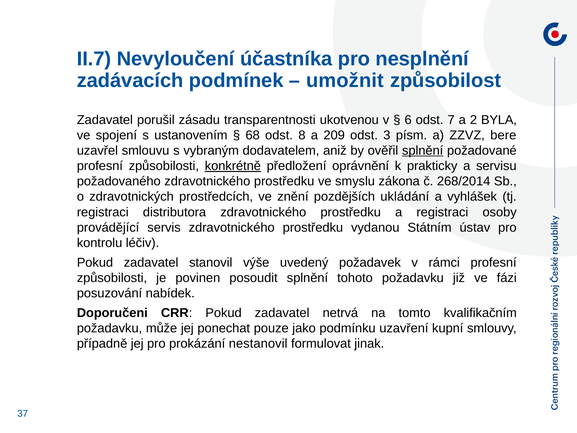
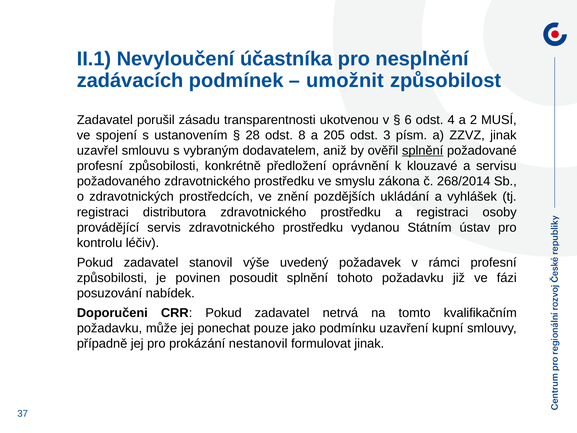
II.7: II.7 -> II.1 (94, 59)
7: 7 -> 4 (451, 120)
BYLA: BYLA -> MUSÍ (499, 120)
68: 68 -> 28 (253, 135)
209: 209 -> 205 (334, 135)
ZZVZ bere: bere -> jinak (503, 135)
konkrétně underline: present -> none (233, 166)
prakticky: prakticky -> klouzavé (432, 166)
